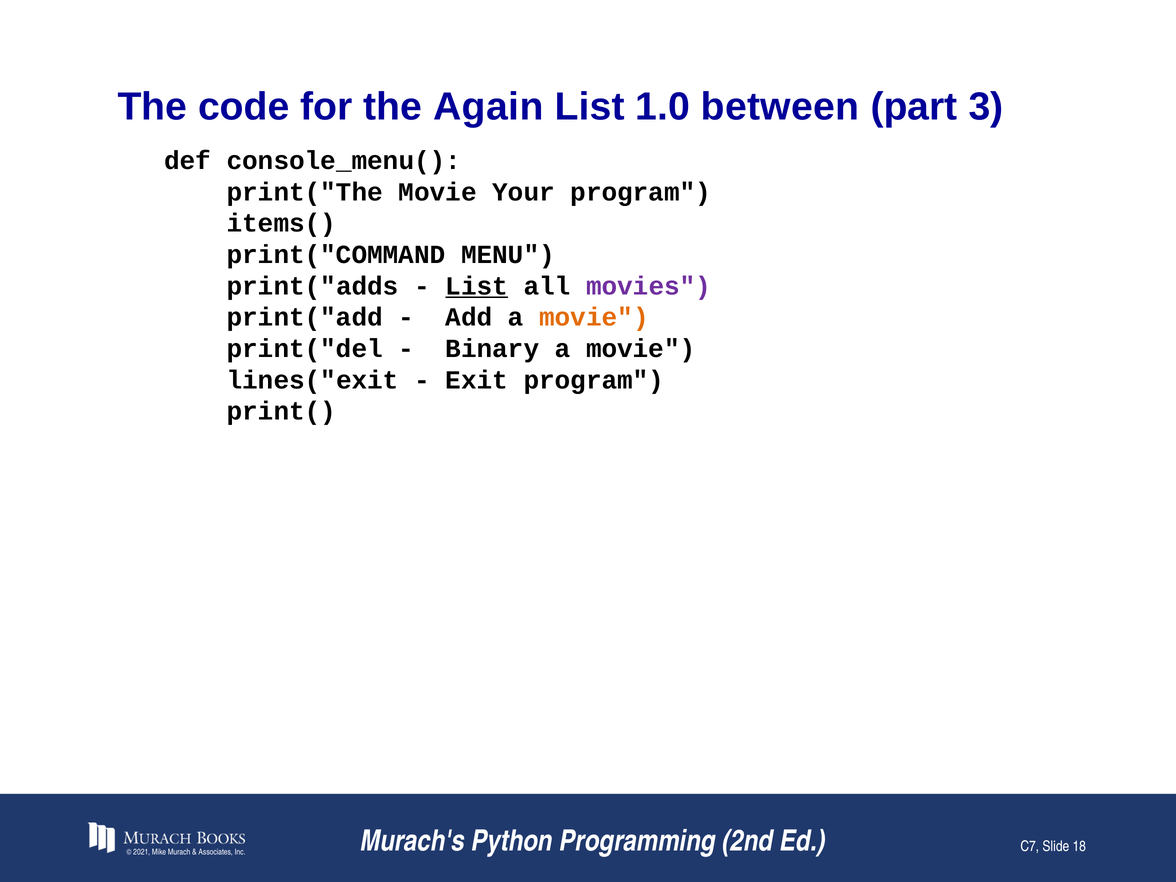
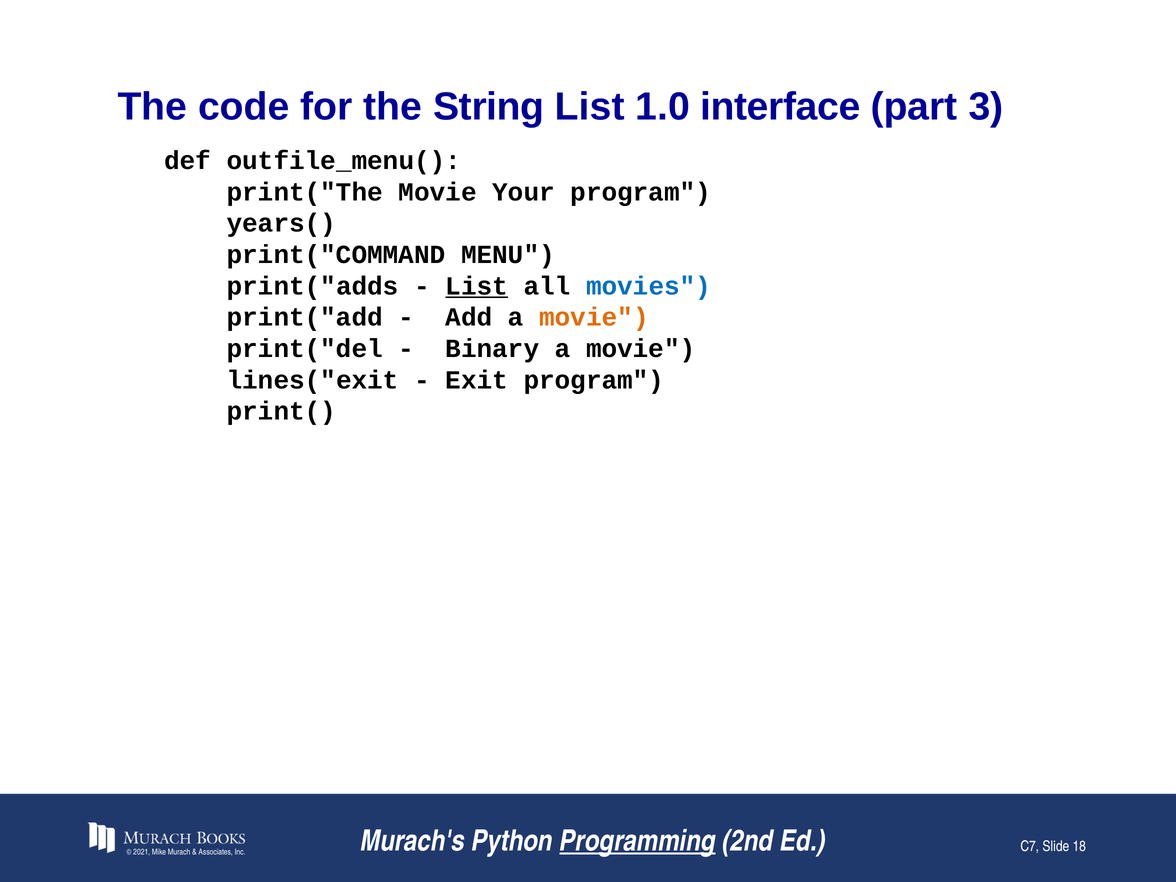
Again: Again -> String (489, 107)
between: between -> interface (780, 107)
console_menu(: console_menu( -> outfile_menu( (344, 161)
items(: items( -> years( (281, 223)
movies colour: purple -> blue (649, 286)
Programming underline: none -> present (637, 841)
